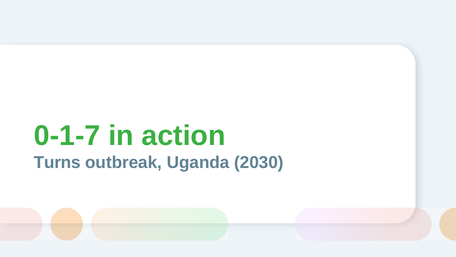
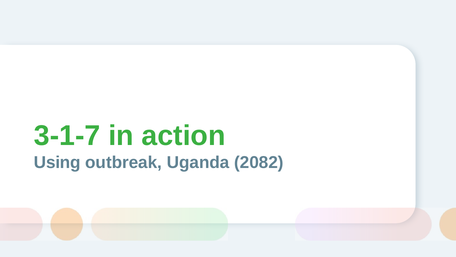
0-1-7: 0-1-7 -> 3-1-7 (67, 136)
Turns: Turns -> Using (57, 162)
2030: 2030 -> 2082 (259, 162)
